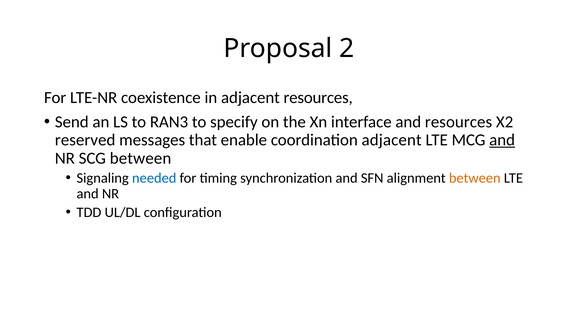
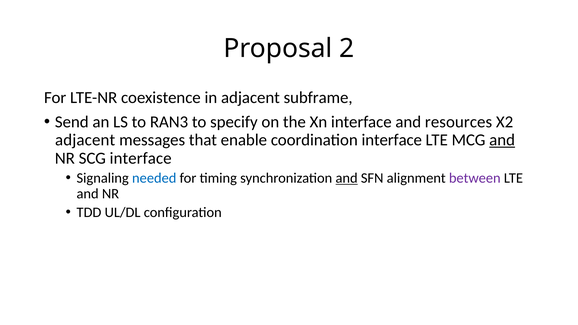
adjacent resources: resources -> subframe (318, 98)
reserved: reserved -> adjacent (85, 140)
coordination adjacent: adjacent -> interface (392, 140)
SCG between: between -> interface (141, 158)
and underline: none -> present (347, 178)
between colour: orange -> purple (475, 178)
